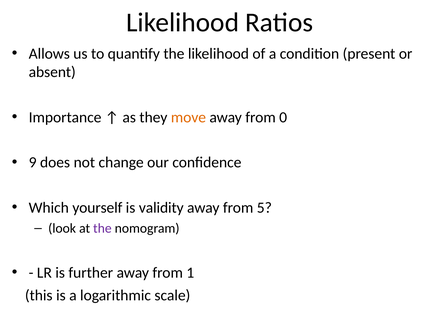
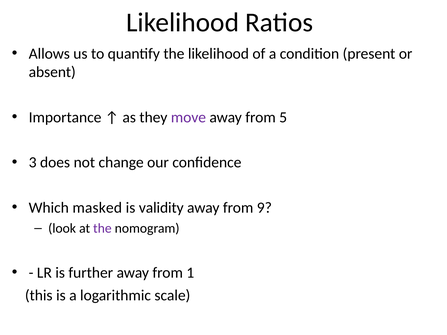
move colour: orange -> purple (188, 117)
0: 0 -> 5 (283, 117)
9: 9 -> 3 (33, 163)
yourself: yourself -> masked (97, 208)
5: 5 -> 9 (264, 208)
